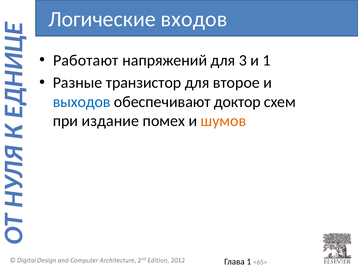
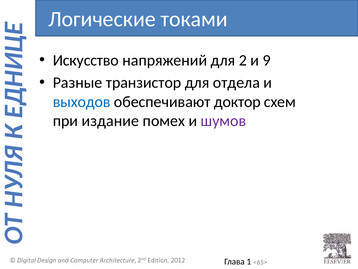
входов: входов -> токами (194, 19)
Работают: Работают -> Искусство (86, 60)
3: 3 -> 2 (243, 60)
и 1: 1 -> 9 (267, 60)
второе: второе -> отдела (236, 82)
шумов colour: orange -> purple (223, 121)
